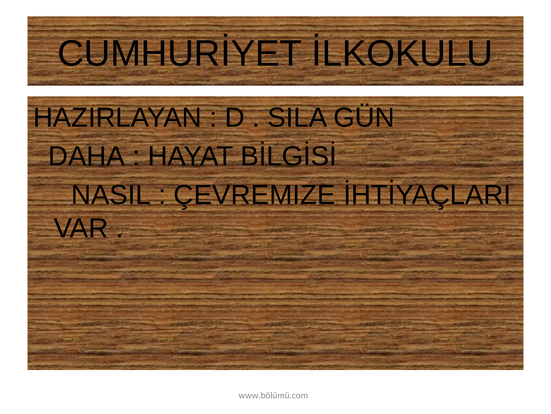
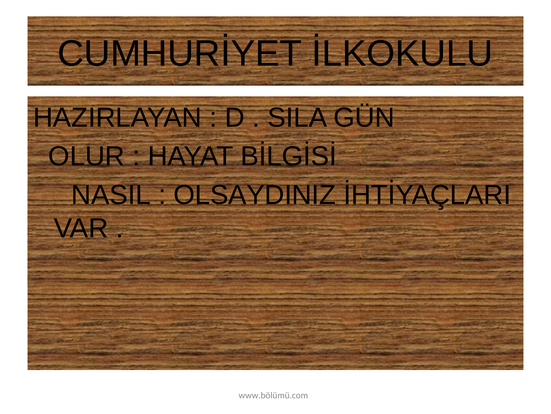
DAHA: DAHA -> OLUR (87, 156)
ÇEVREMIZE: ÇEVREMIZE -> OLSAYDINIZ (255, 195)
